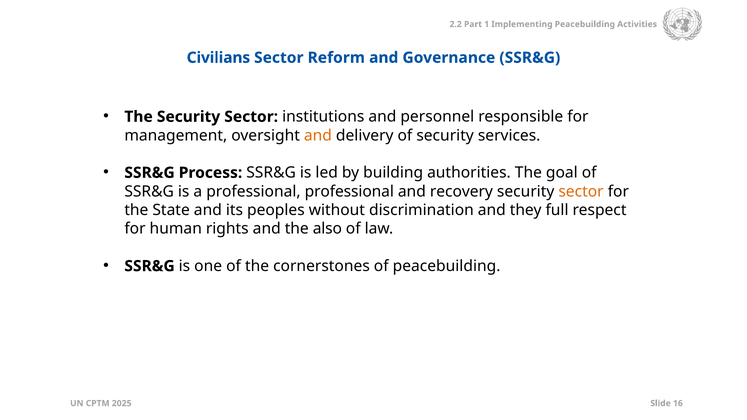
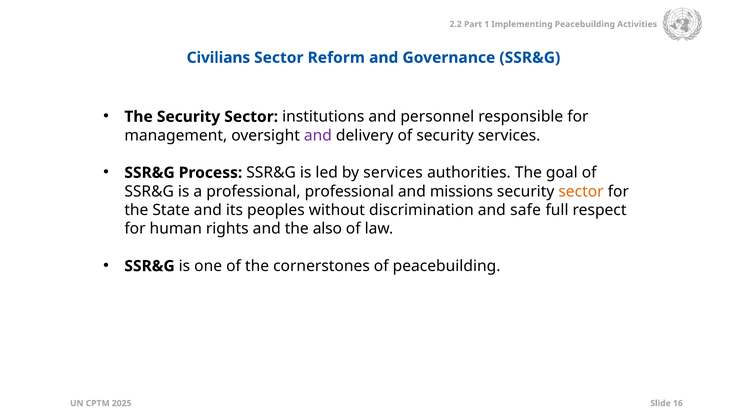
and colour: orange -> purple (318, 135)
by building: building -> services (393, 173)
recovery: recovery -> missions (461, 191)
they: they -> safe (526, 210)
